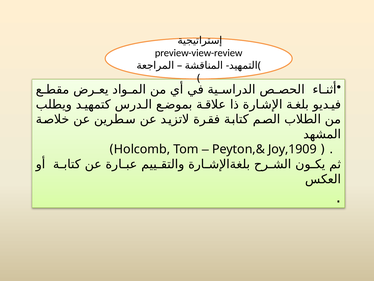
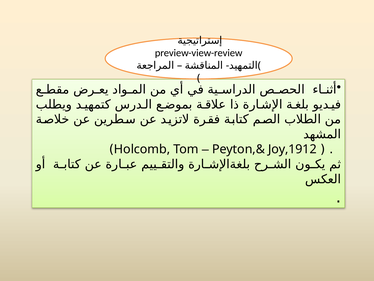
Joy,1909: Joy,1909 -> Joy,1912 (292, 149)
